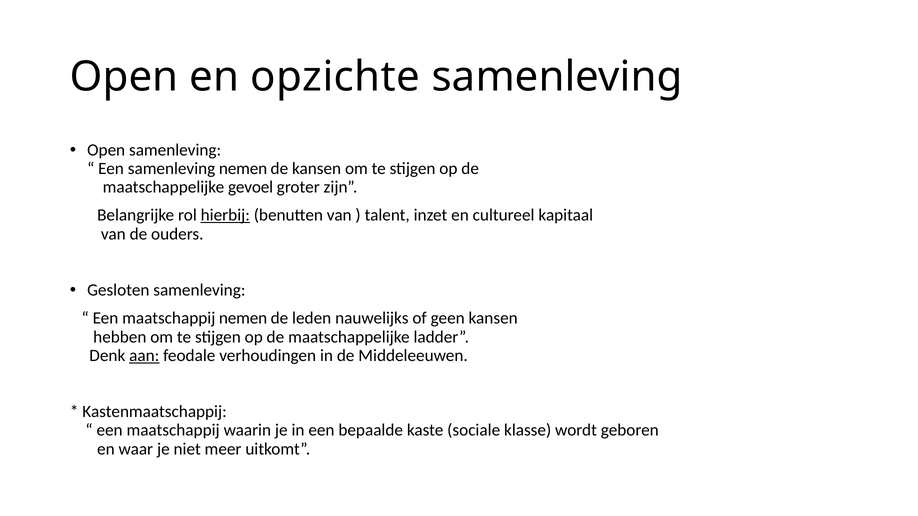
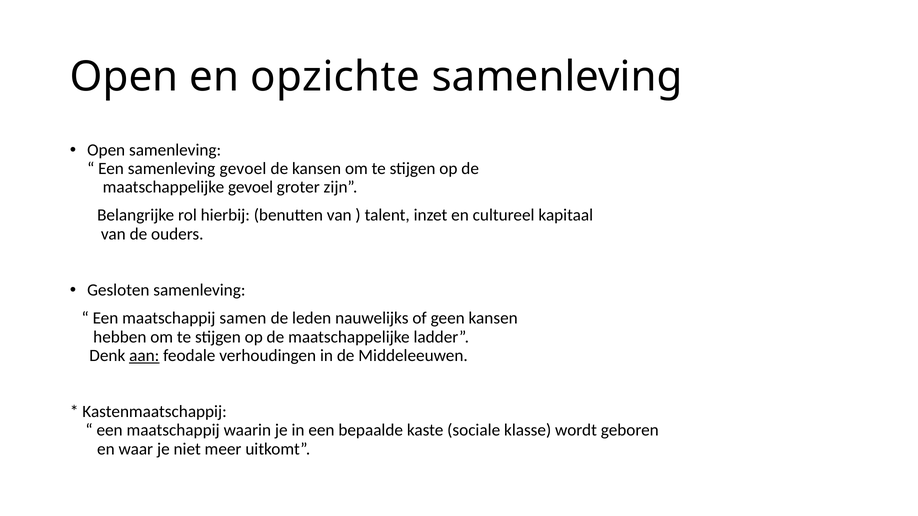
samenleving nemen: nemen -> gevoel (243, 169)
hierbij underline: present -> none (225, 215)
maatschappij nemen: nemen -> samen (243, 319)
